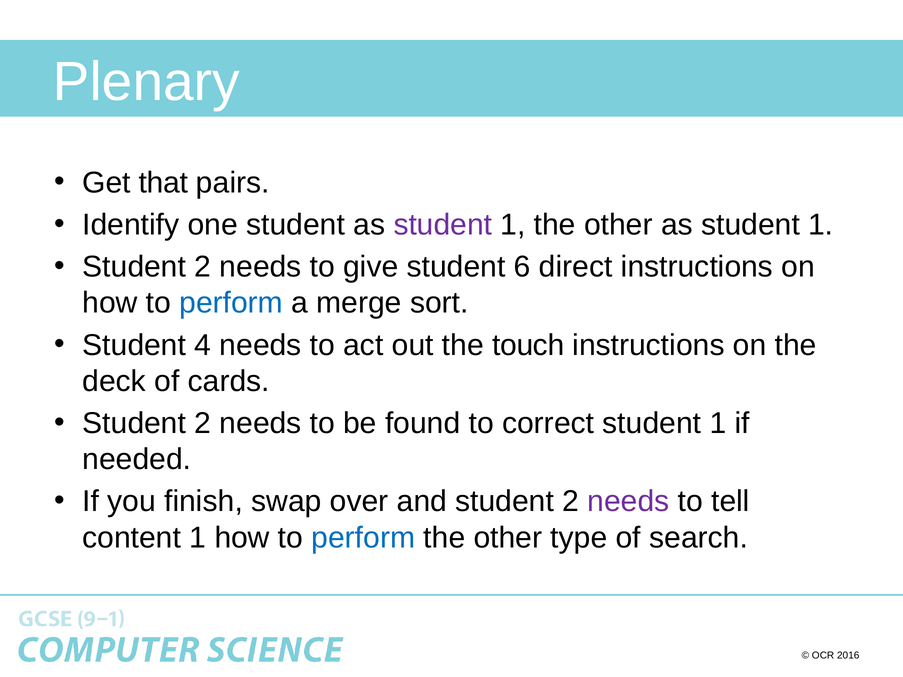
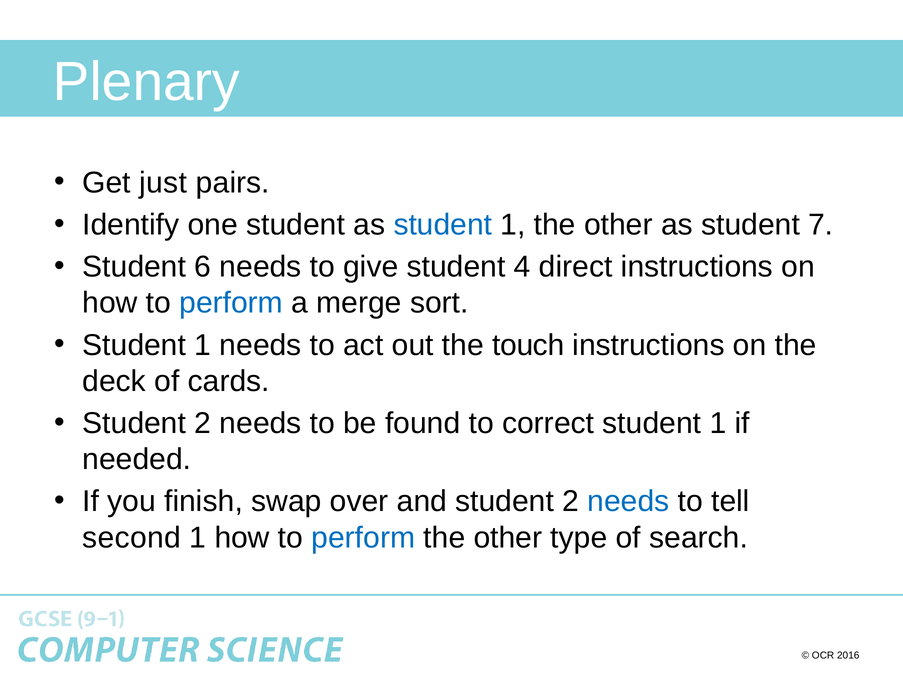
that: that -> just (163, 183)
student colour: purple -> blue (443, 225)
other as student 1: 1 -> 7 (821, 225)
2: 2 -> 6 (203, 267)
6: 6 -> 4 (522, 267)
4: 4 -> 1 (203, 345)
needs colour: purple -> blue (628, 502)
content: content -> second (132, 538)
